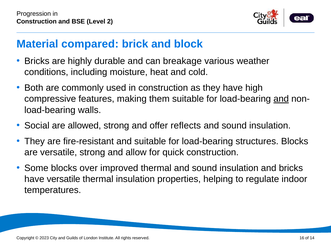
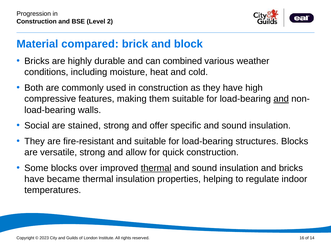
breakage: breakage -> combined (182, 61)
allowed: allowed -> stained (84, 125)
reflects: reflects -> specific (186, 125)
thermal underline: none -> present (156, 168)
have versatile: versatile -> became (63, 179)
